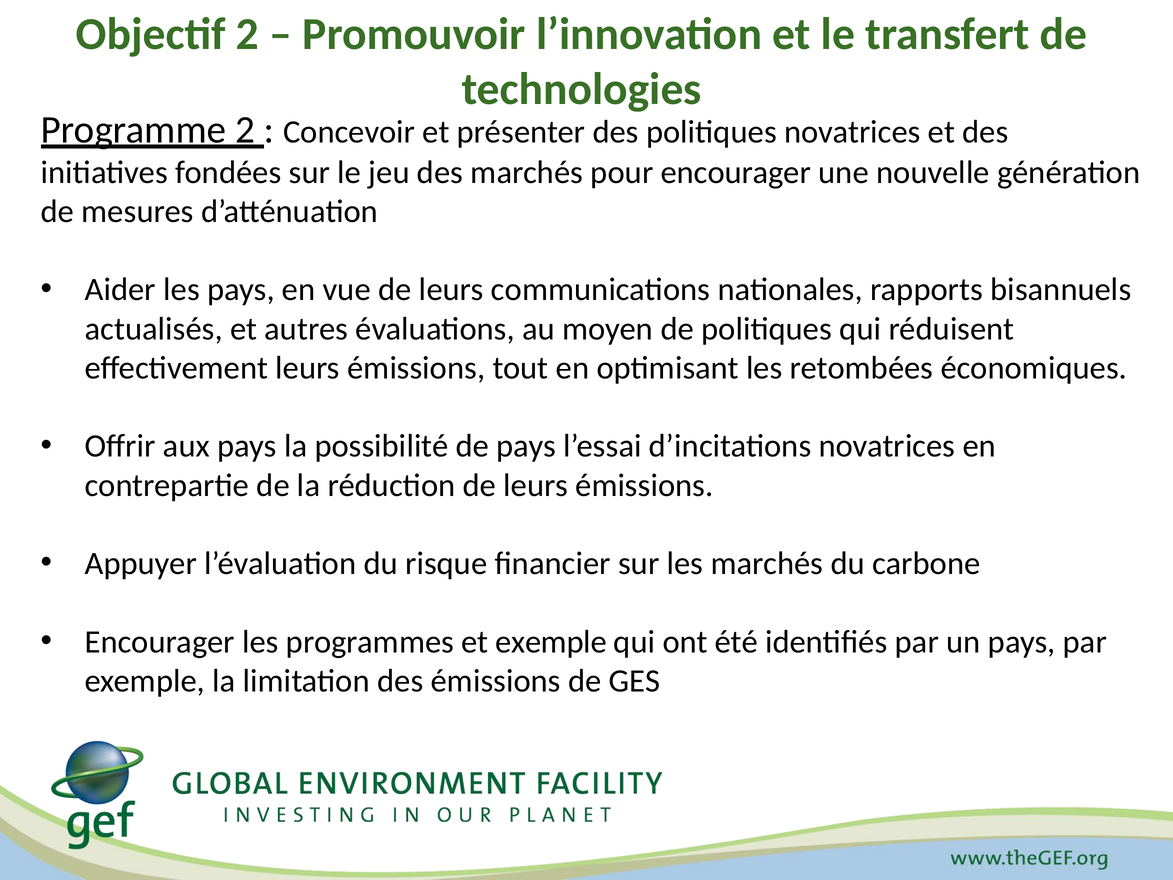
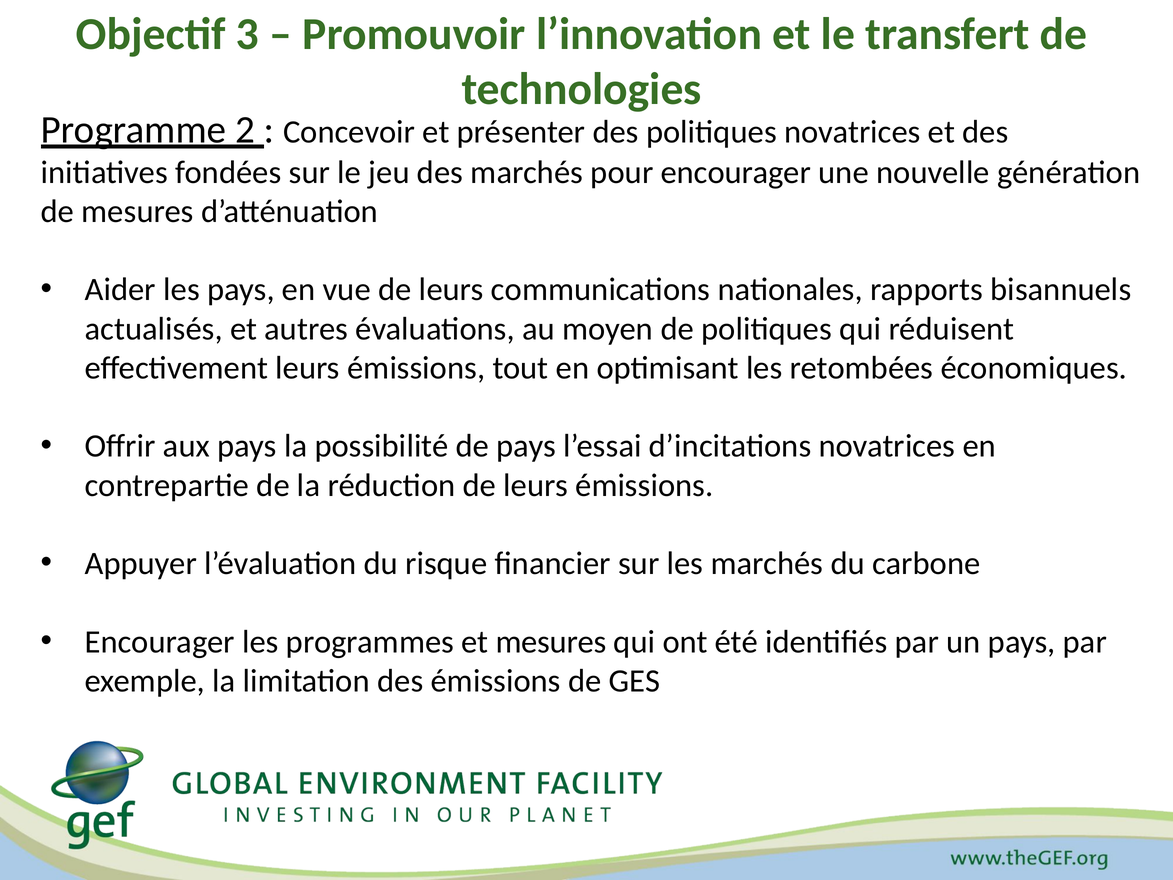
Objectif 2: 2 -> 3 (247, 34)
et exemple: exemple -> mesures (551, 642)
